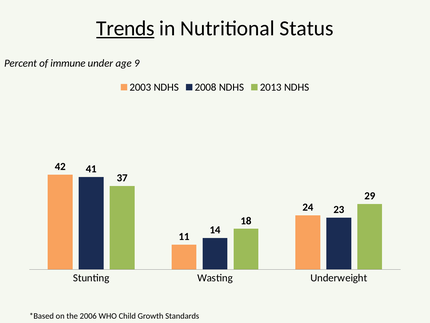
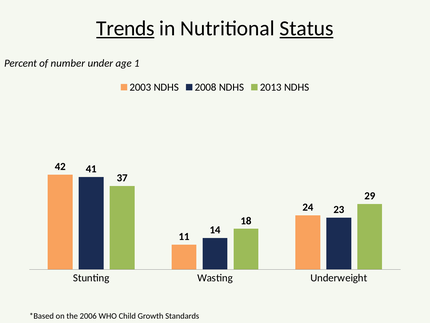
Status underline: none -> present (307, 28)
immune: immune -> number (68, 63)
9: 9 -> 1 (137, 63)
